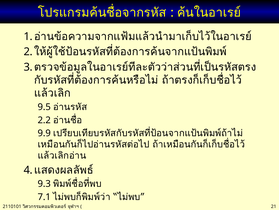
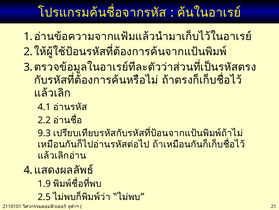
9.5: 9.5 -> 4.1 (44, 107)
9.9: 9.9 -> 9.3 (44, 133)
9.3: 9.3 -> 1.9 (44, 183)
7.1: 7.1 -> 2.5 (44, 196)
